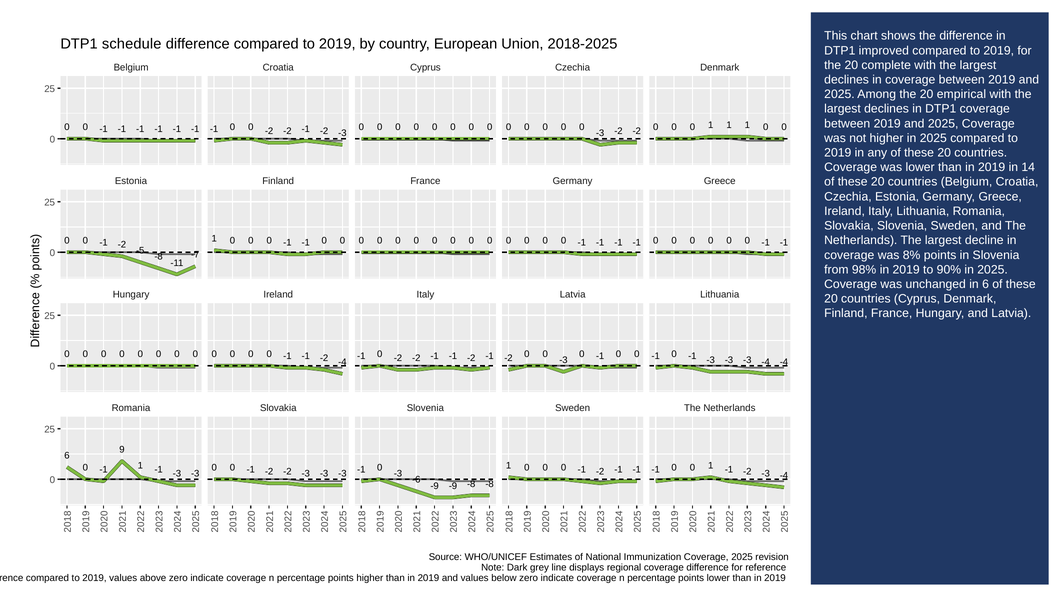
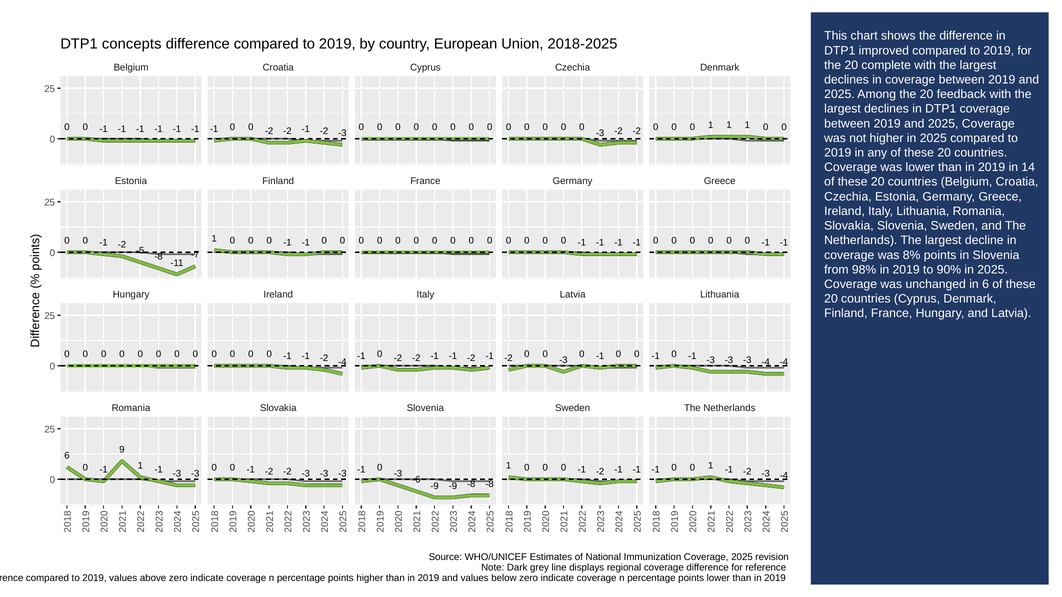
schedule: schedule -> concepts (132, 44)
empirical: empirical -> feedback (961, 94)
